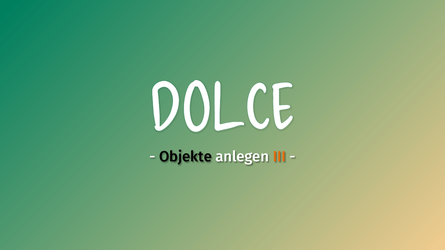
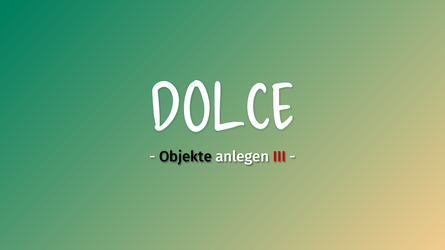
III colour: orange -> red (279, 157)
